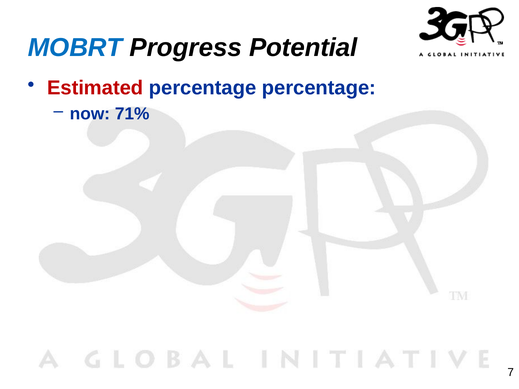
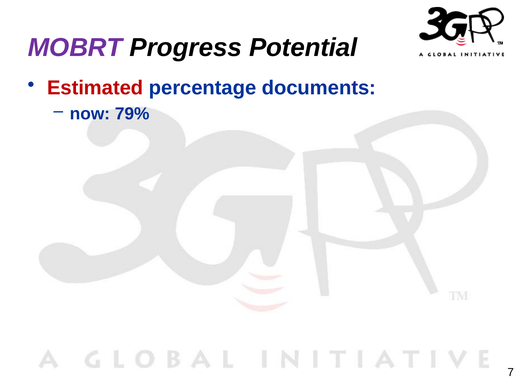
MOBRT colour: blue -> purple (75, 48)
percentage percentage: percentage -> documents (319, 88)
71%: 71% -> 79% (132, 114)
